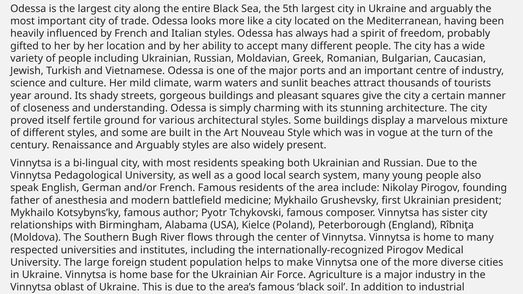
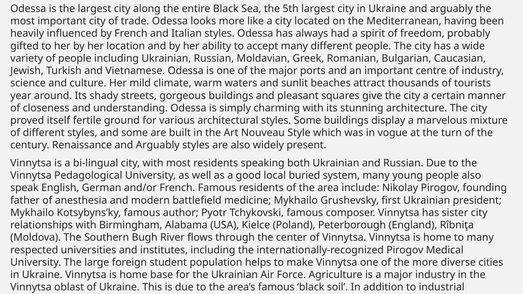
search: search -> buried (304, 176)
